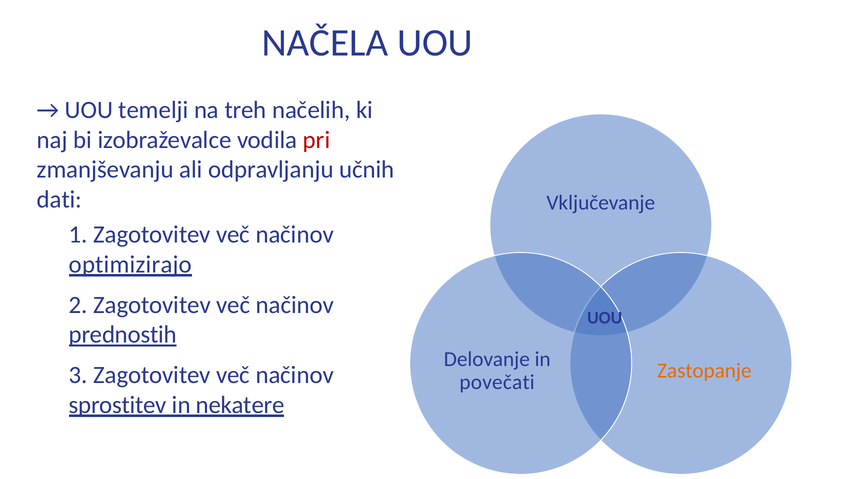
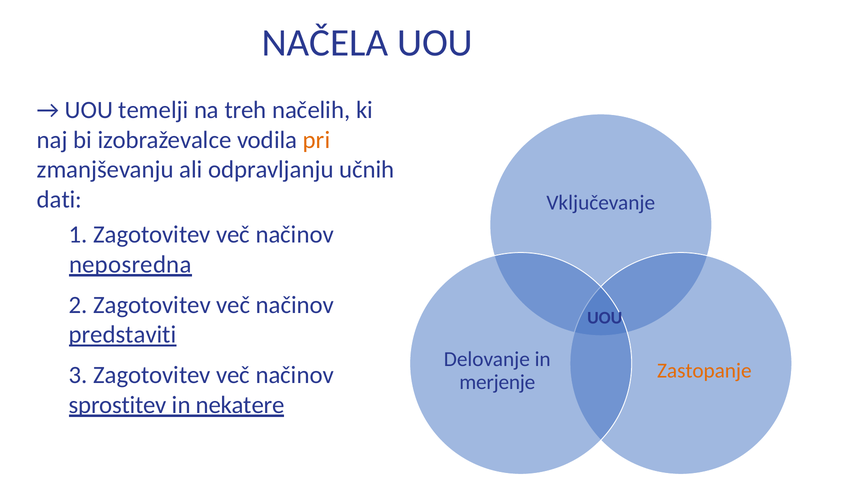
pri colour: red -> orange (317, 140)
optimizirajo: optimizirajo -> neposredna (130, 265)
prednostih: prednostih -> predstaviti (123, 335)
povečati: povečati -> merjenje (497, 382)
